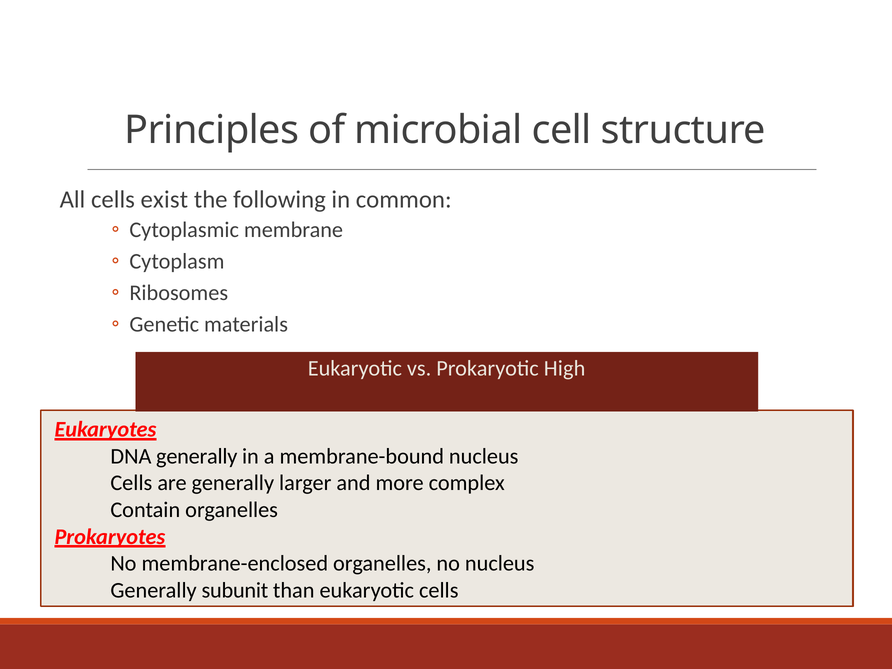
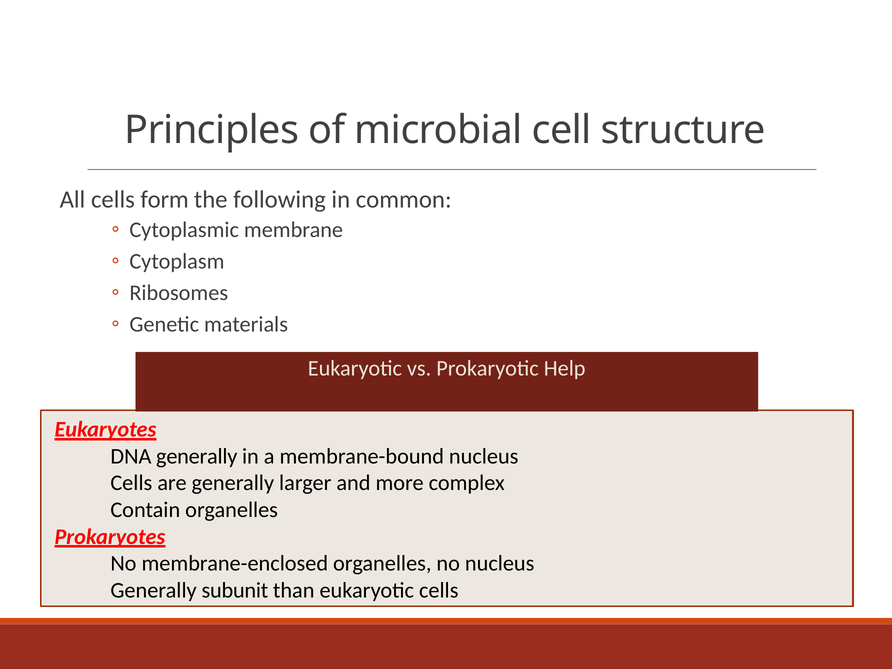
exist: exist -> form (165, 200)
High: High -> Help (565, 368)
